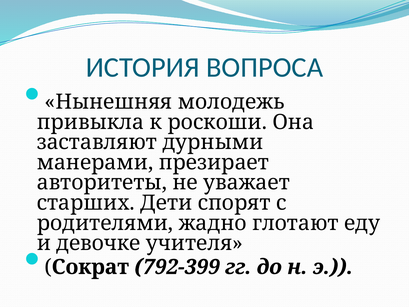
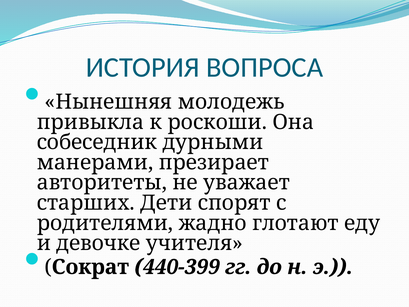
заставляют: заставляют -> собеседник (97, 142)
792-399: 792-399 -> 440-399 (177, 267)
